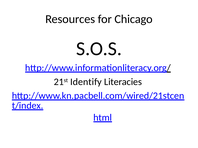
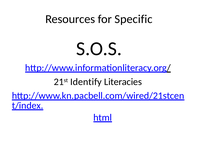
Chicago: Chicago -> Specific (133, 19)
